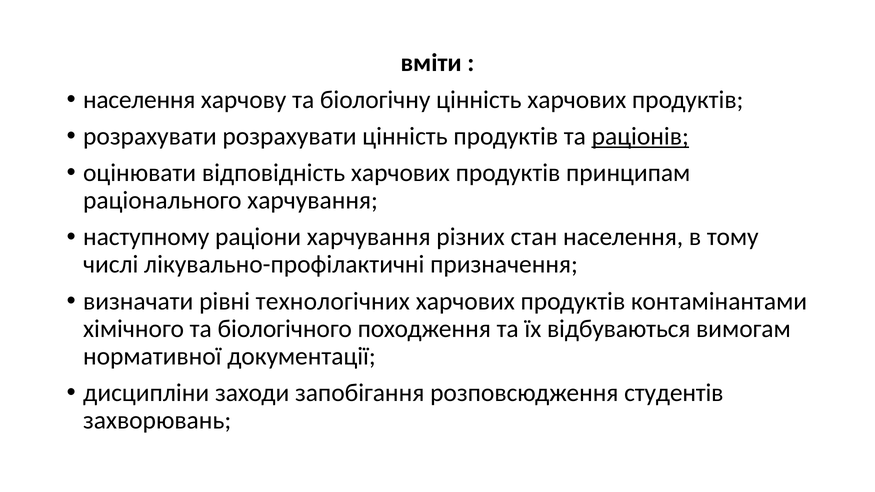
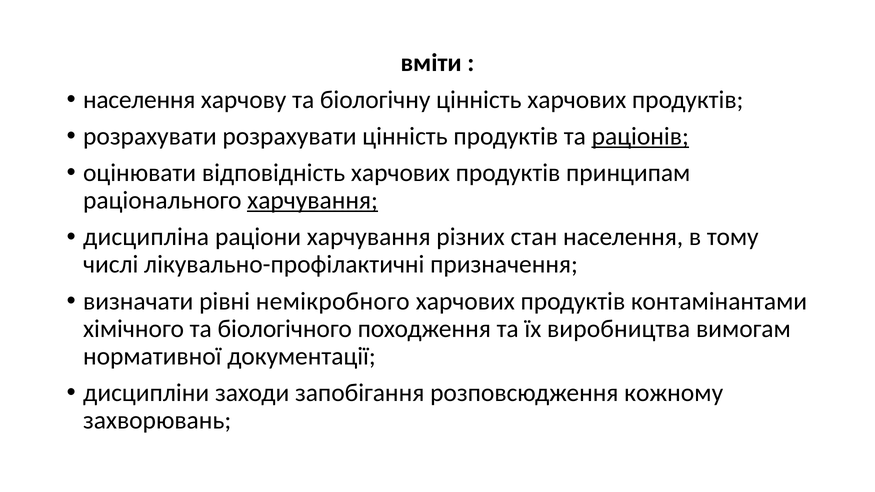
харчування underline: none -> present (313, 201)
наступному: наступному -> дисципліна (146, 237)
технологічних: технологічних -> немікробного (333, 301)
відбуваються: відбуваються -> виробництва (619, 329)
студентів: студентів -> кожному (674, 393)
